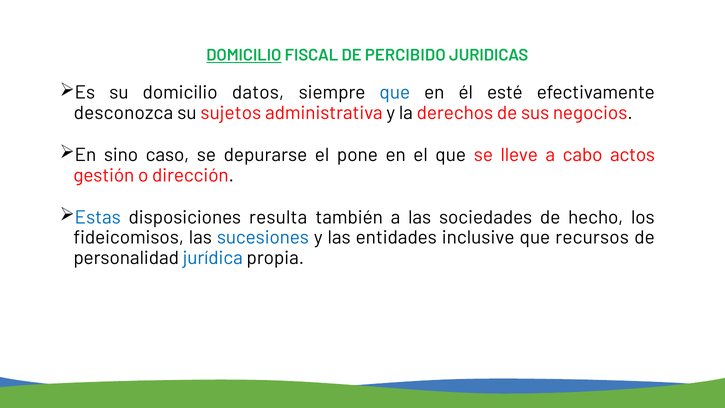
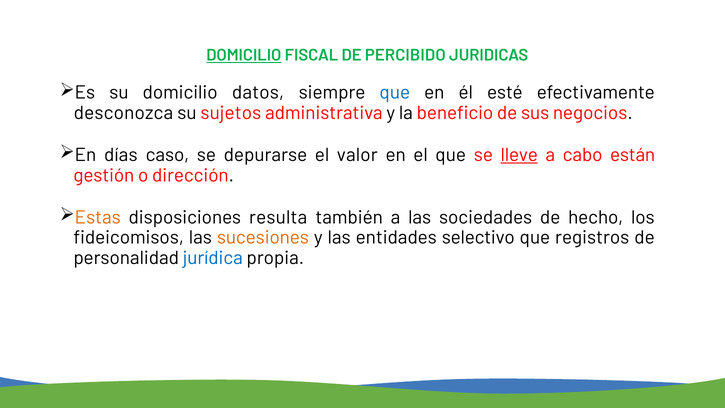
derechos: derechos -> beneficio (455, 113)
sino: sino -> días (121, 155)
pone: pone -> valor (357, 155)
lleve underline: none -> present (519, 155)
actos: actos -> están (633, 155)
Estas colour: blue -> orange (98, 217)
sucesiones colour: blue -> orange (263, 238)
inclusive: inclusive -> selectivo (478, 238)
recursos: recursos -> registros (592, 238)
